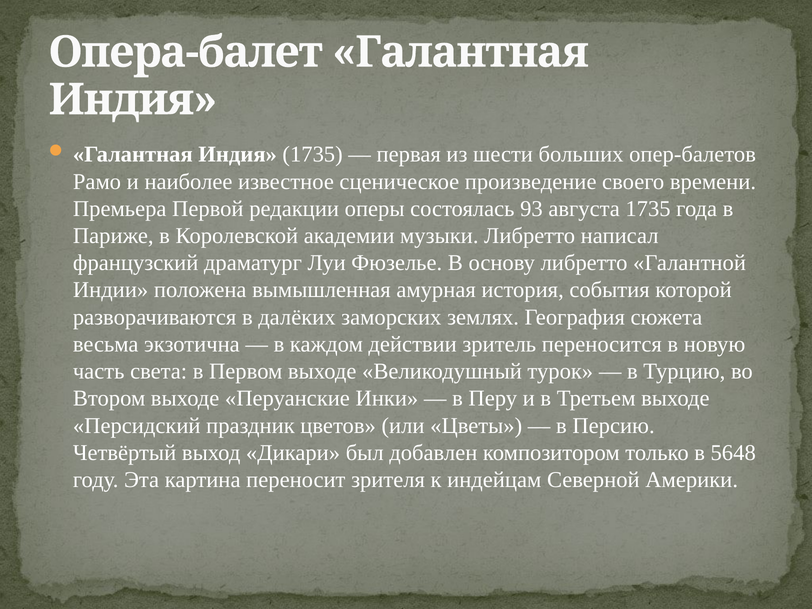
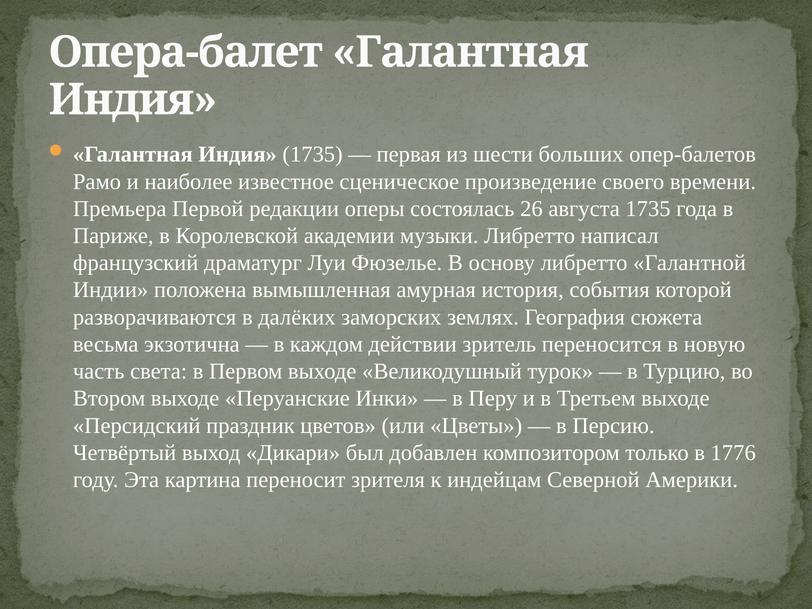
93: 93 -> 26 (531, 209)
5648: 5648 -> 1776 (733, 453)
